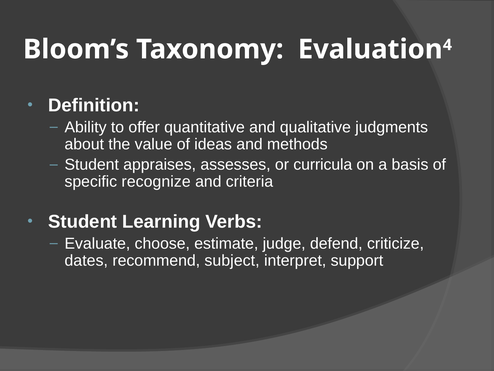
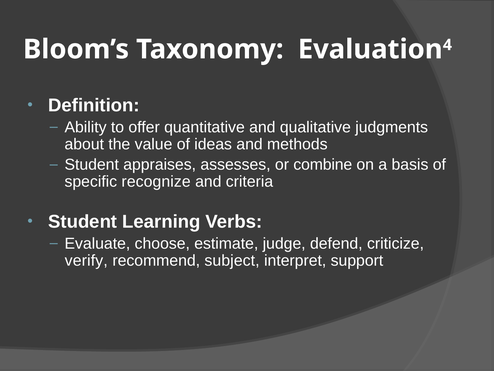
curricula: curricula -> combine (323, 164)
dates: dates -> verify (86, 260)
